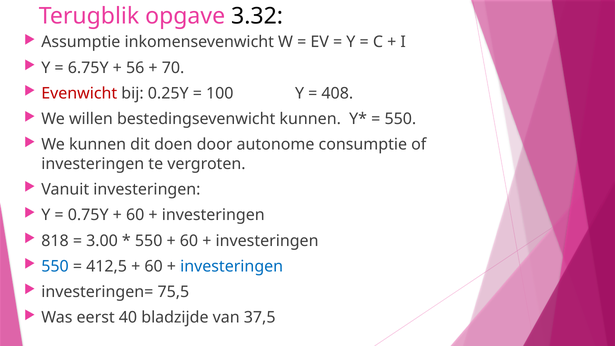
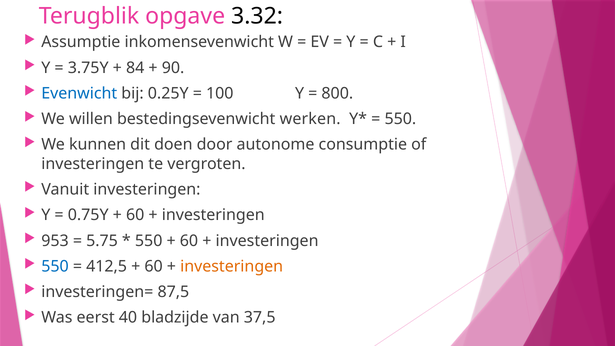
6.75Y: 6.75Y -> 3.75Y (88, 68)
56: 56 -> 84 (135, 68)
70: 70 -> 90 (173, 68)
Evenwicht colour: red -> blue (79, 93)
408: 408 -> 800 (337, 93)
bestedingsevenwicht kunnen: kunnen -> werken (310, 119)
818: 818 -> 953 (55, 241)
3.00: 3.00 -> 5.75 (102, 241)
investeringen colour: blue -> orange (232, 266)
75,5: 75,5 -> 87,5 (173, 292)
